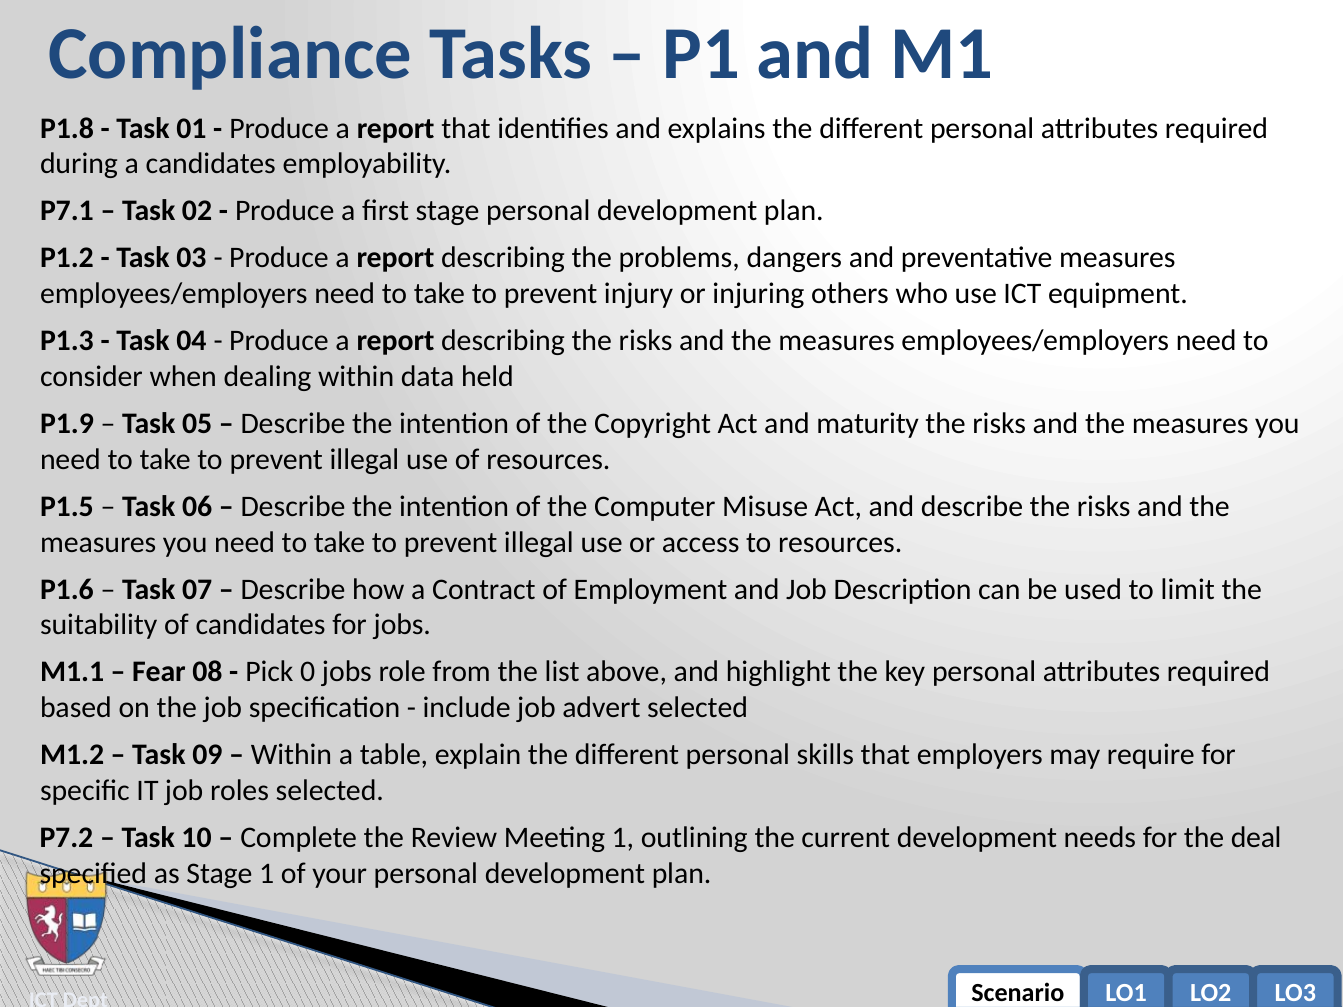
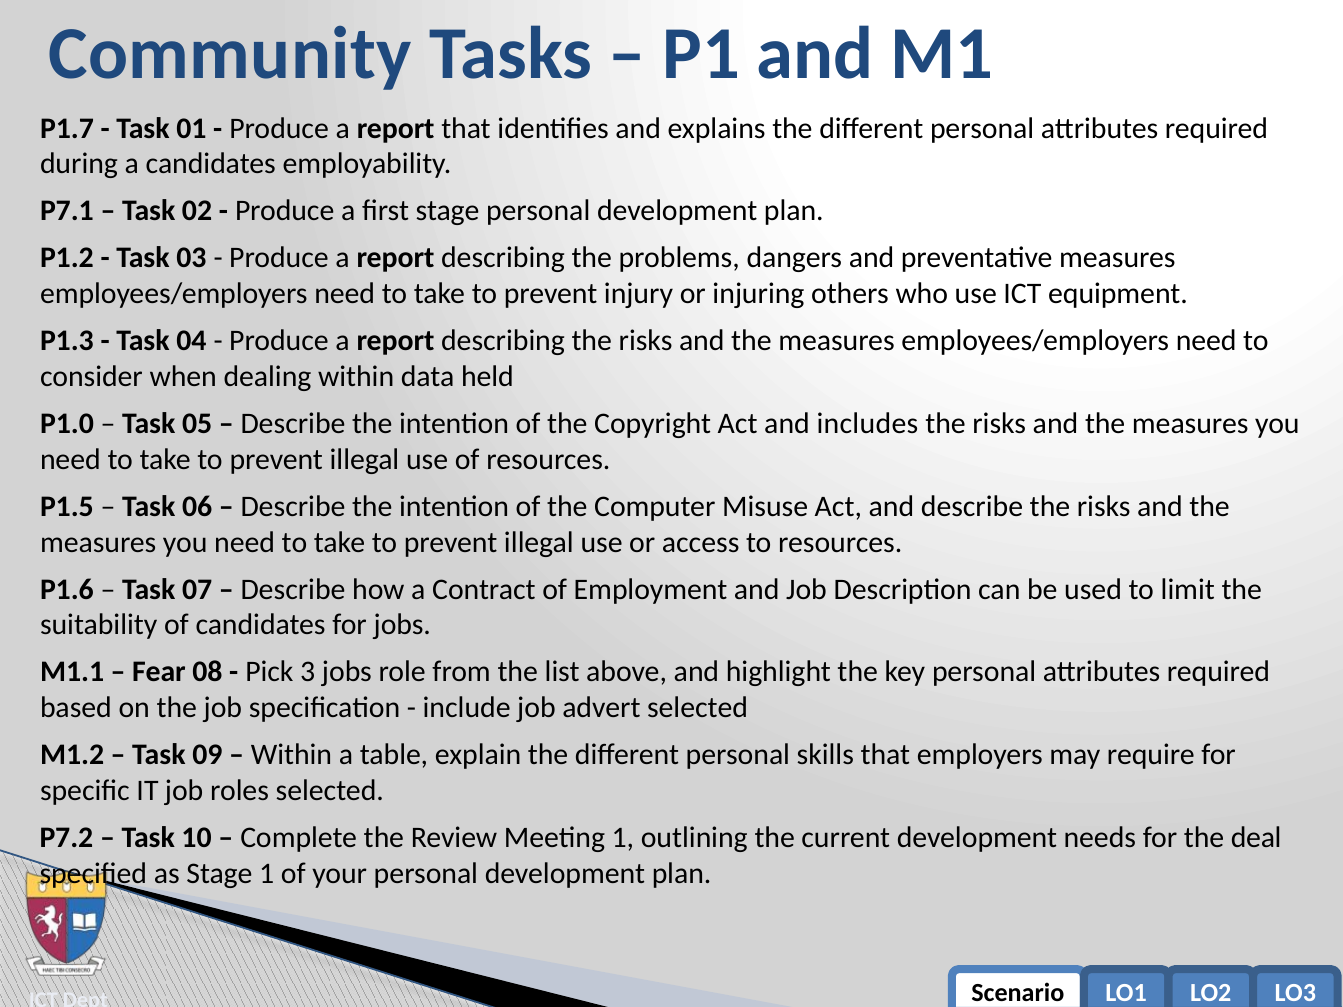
Compliance: Compliance -> Community (230, 54)
P1.8: P1.8 -> P1.7 (67, 128)
P1.9: P1.9 -> P1.0 (67, 424)
maturity: maturity -> includes (867, 424)
0: 0 -> 3 (308, 672)
